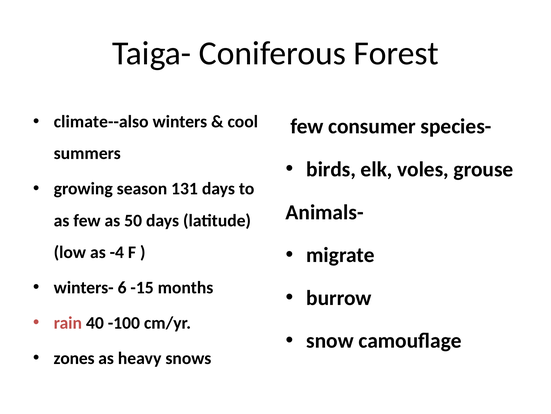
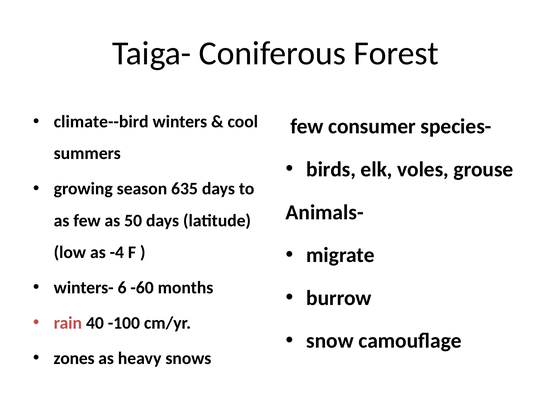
climate--also: climate--also -> climate--bird (101, 122)
131: 131 -> 635 (185, 188)
-15: -15 -> -60 (142, 287)
